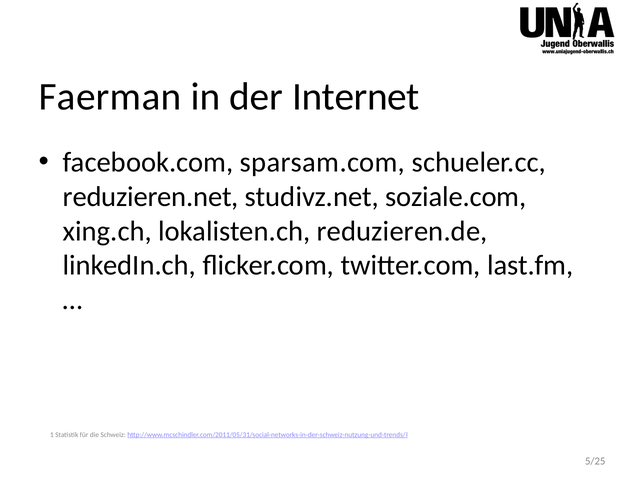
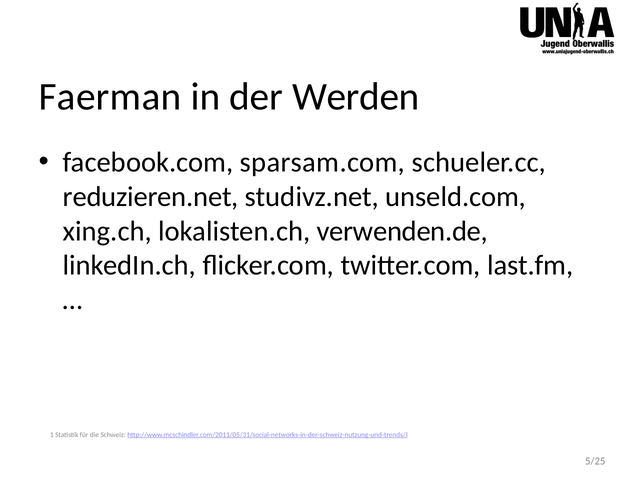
Internet: Internet -> Werden (356, 97)
soziale.com: soziale.com -> unseld.com (456, 197)
reduzieren.de: reduzieren.de -> verwenden.de (402, 231)
